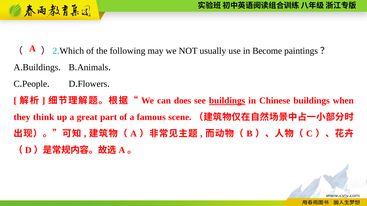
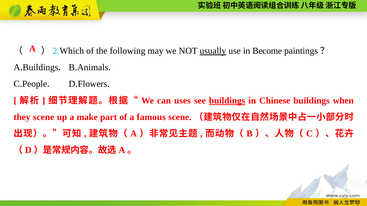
usually underline: none -> present (213, 51)
does: does -> uses (182, 101)
they think: think -> scene (44, 117)
great: great -> make (87, 117)
